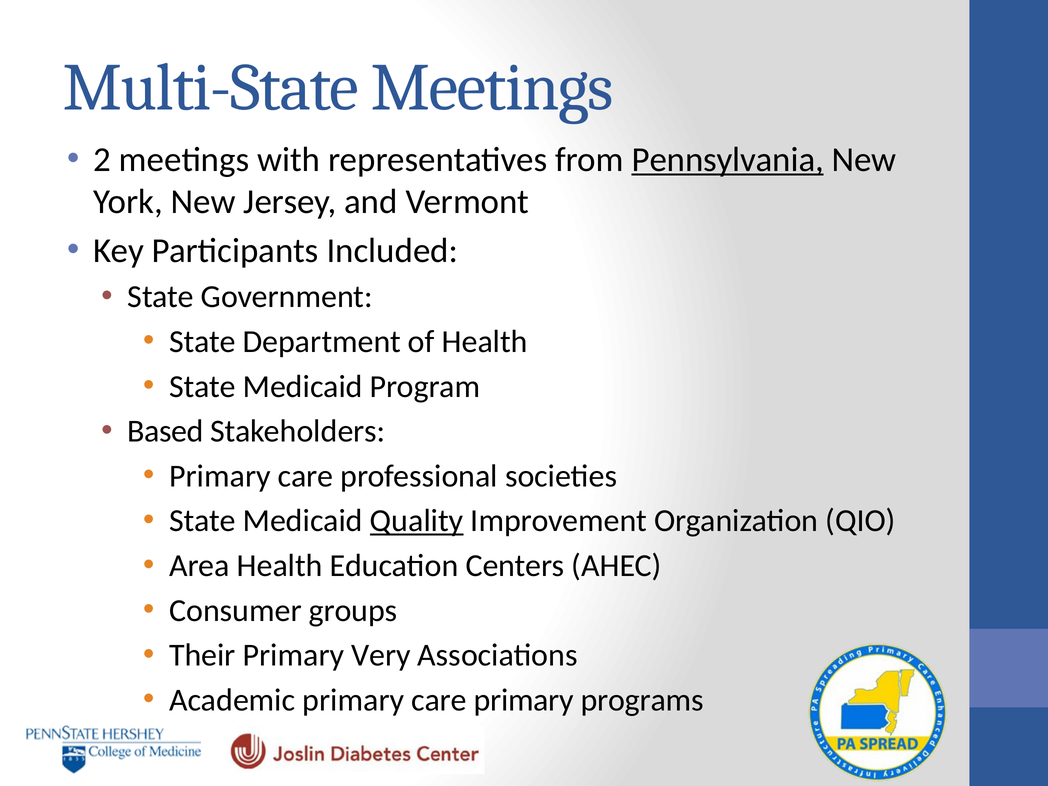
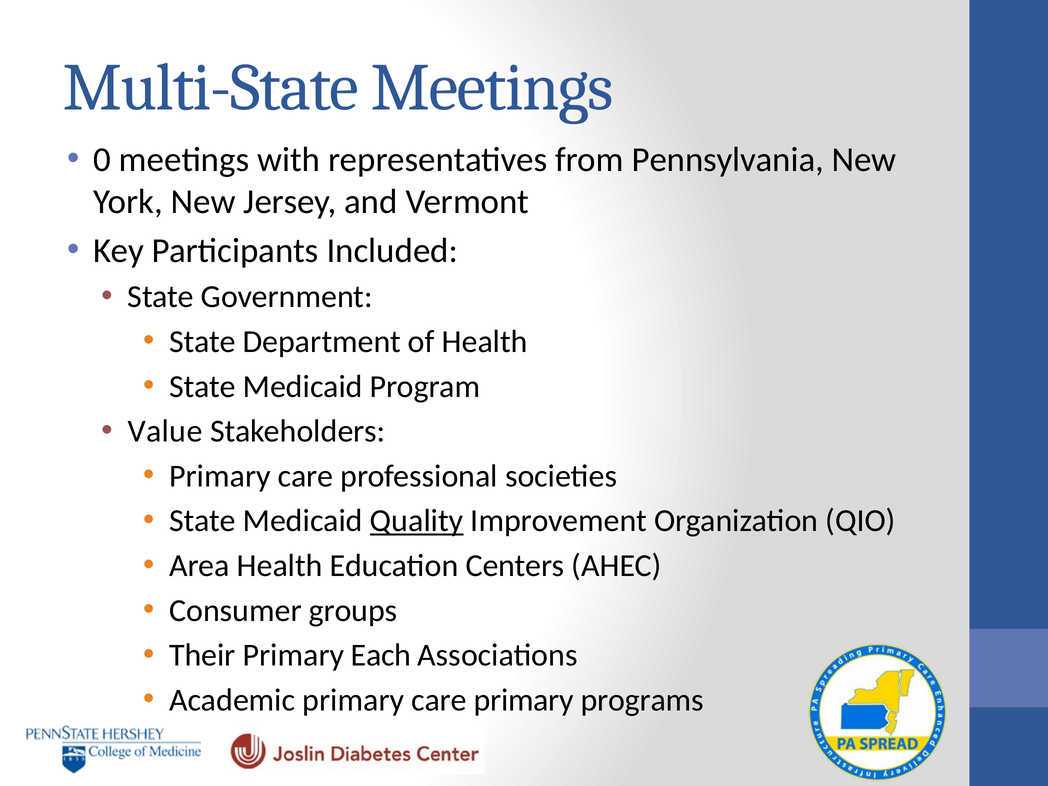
2: 2 -> 0 (102, 160)
Pennsylvania underline: present -> none (728, 160)
Based: Based -> Value (165, 431)
Very: Very -> Each (381, 655)
